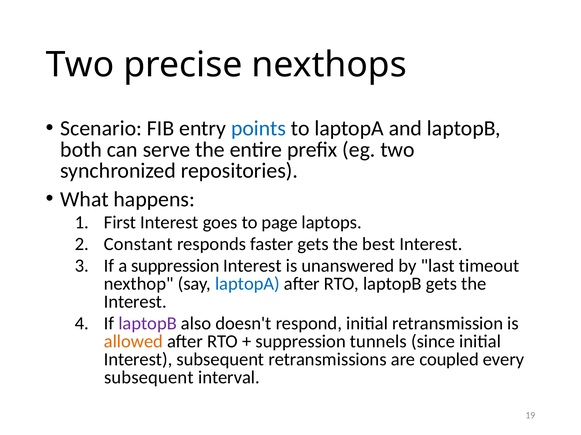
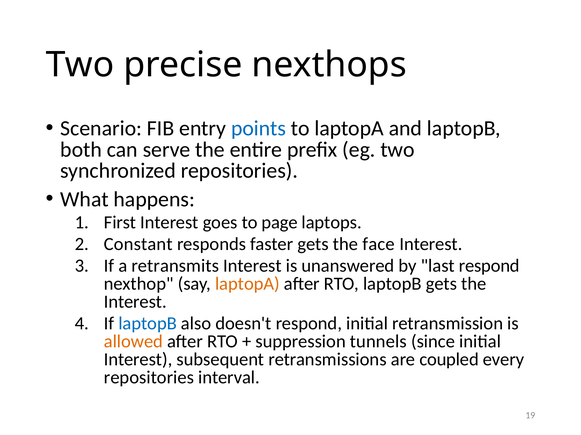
best: best -> face (379, 245)
a suppression: suppression -> retransmits (175, 266)
last timeout: timeout -> respond (489, 266)
laptopA colour: blue -> orange (247, 284)
laptopB colour: purple -> blue (148, 324)
subsequent: subsequent -> repositories (149, 378)
